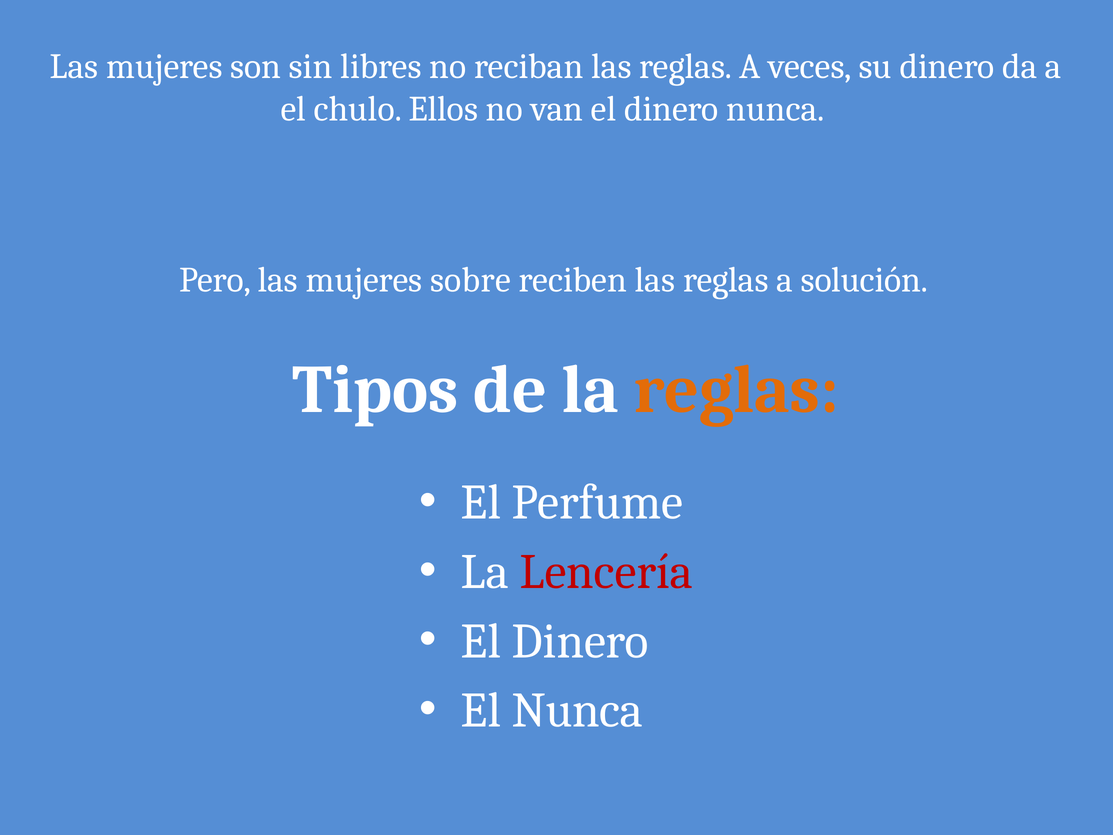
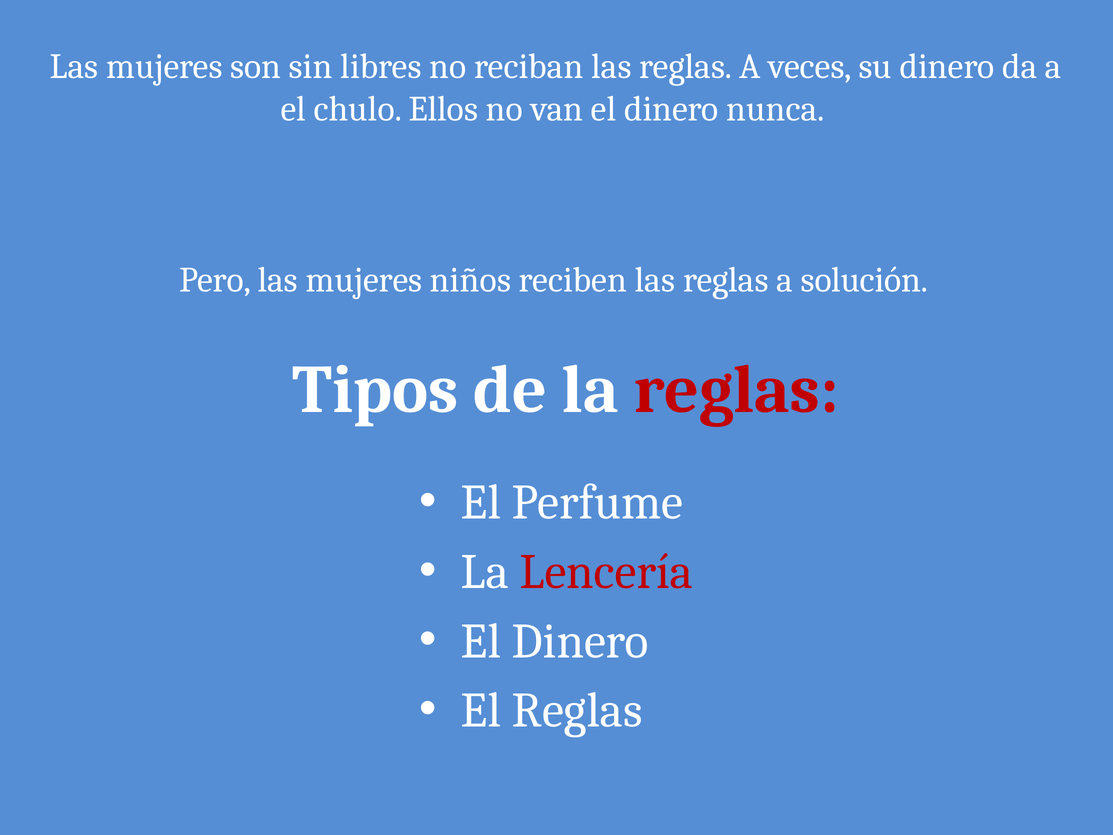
sobre: sobre -> niños (470, 280)
reglas colour: orange -> red (736, 390)
El Nunca: Nunca -> Reglas (577, 710)
